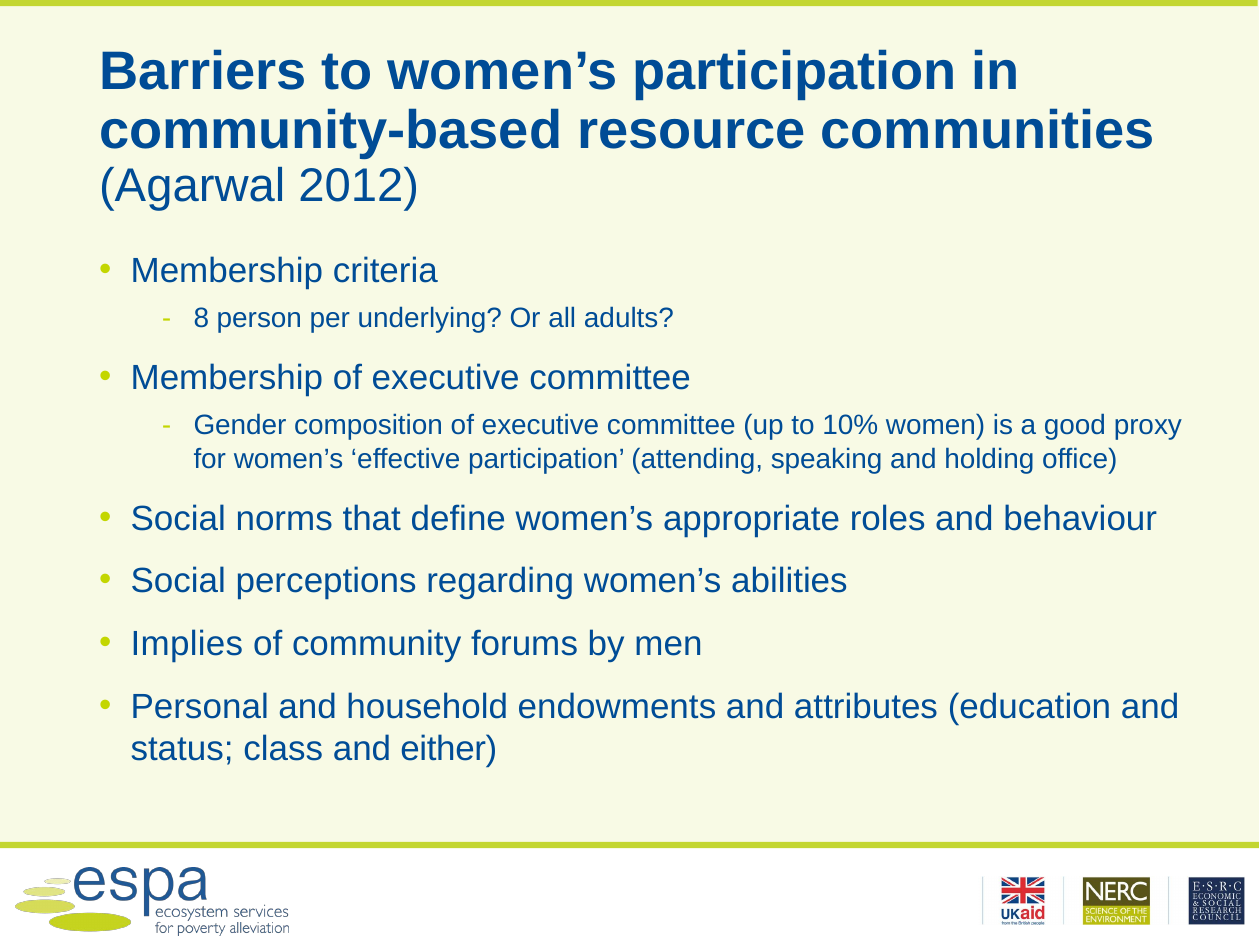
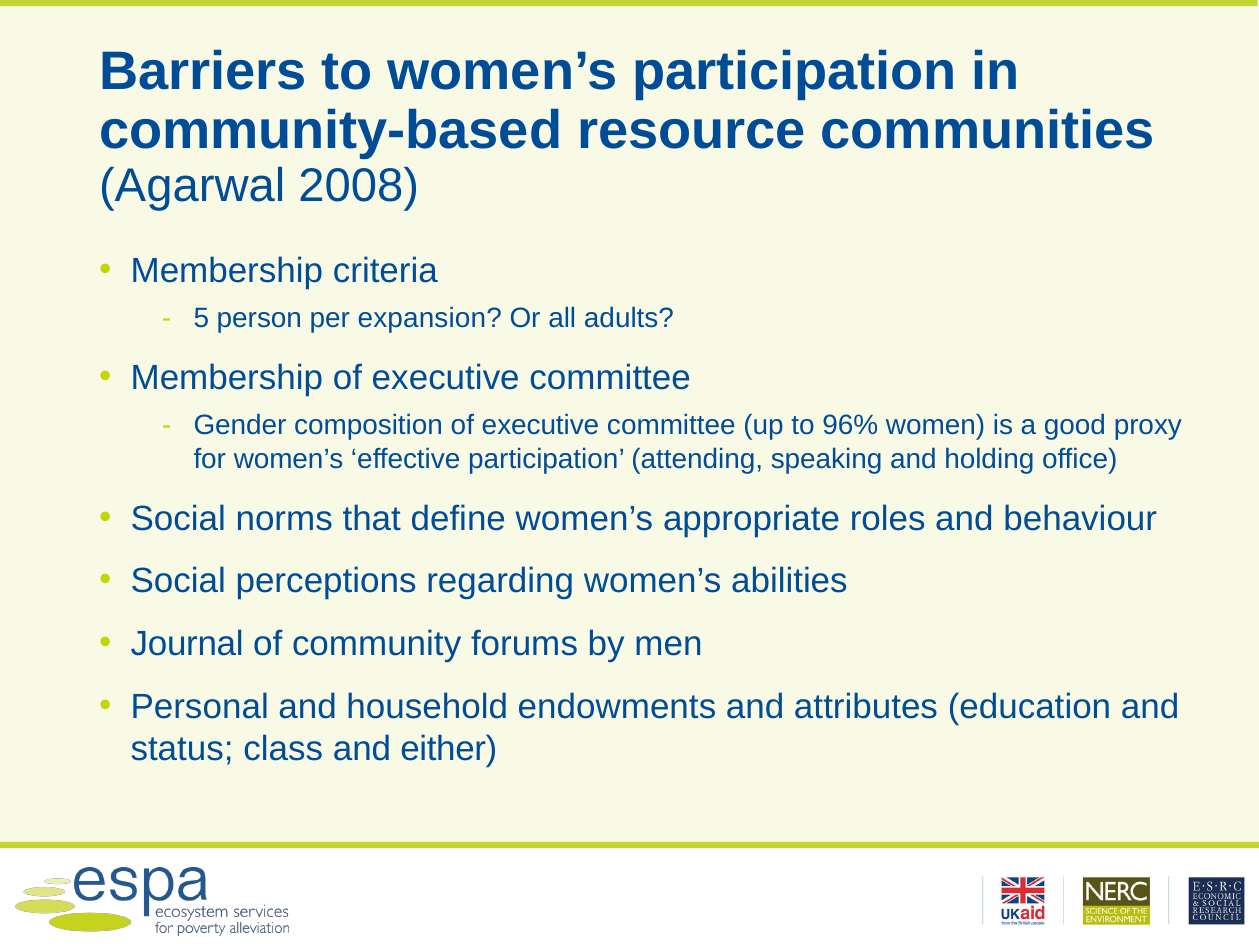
2012: 2012 -> 2008 (359, 186)
8: 8 -> 5 (201, 319)
underlying: underlying -> expansion (430, 319)
10%: 10% -> 96% (850, 426)
Implies: Implies -> Journal (187, 645)
